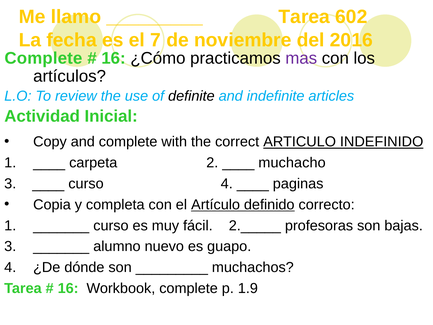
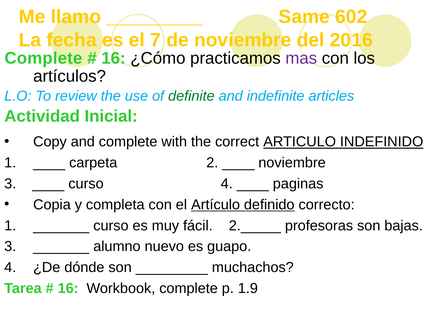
Tarea: Tarea -> Same (304, 17)
definite colour: black -> green (191, 96)
muchacho: muchacho -> noviembre (292, 163)
